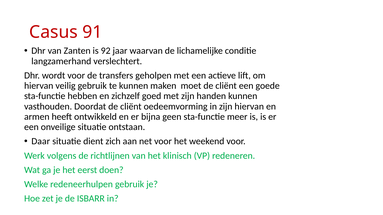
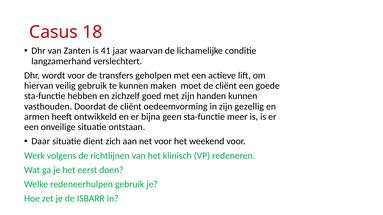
91: 91 -> 18 (92, 32)
92: 92 -> 41 (106, 51)
zijn hiervan: hiervan -> gezellig (249, 107)
